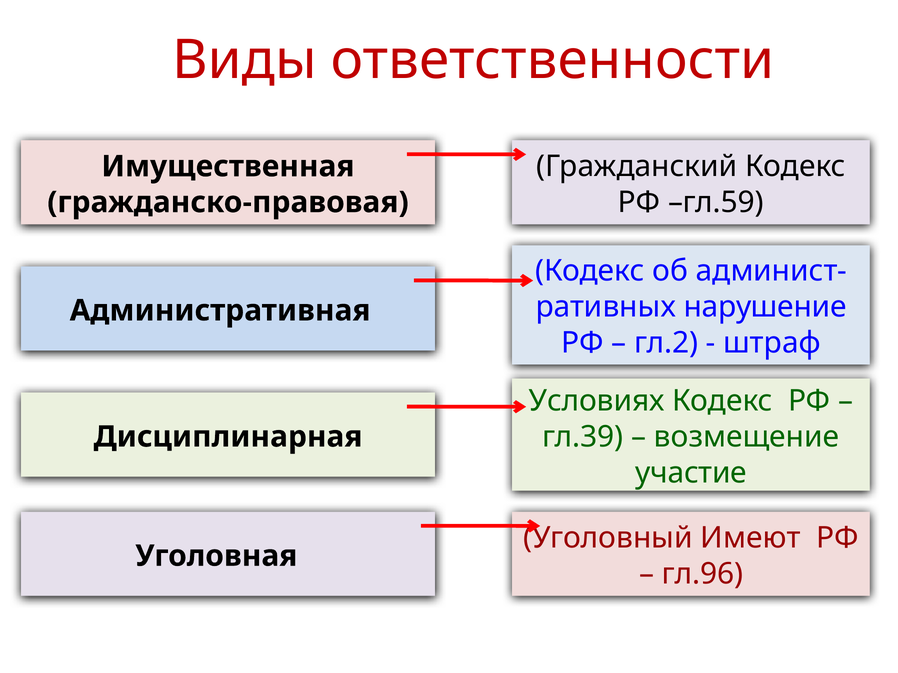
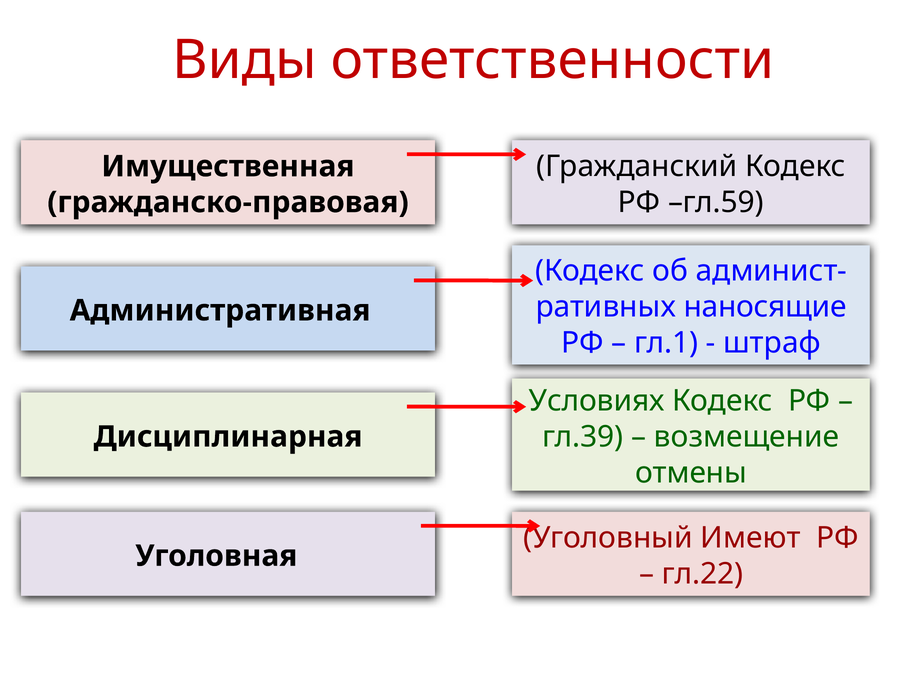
нарушение: нарушение -> наносящие (765, 307)
гл.2: гл.2 -> гл.1 (666, 343)
участие: участие -> отмены (691, 473)
гл.96: гл.96 -> гл.22 (702, 574)
